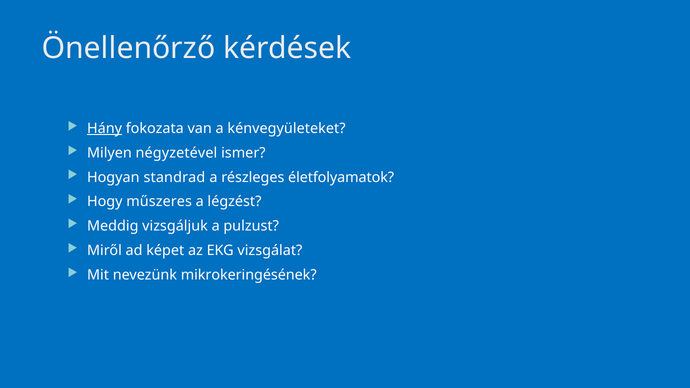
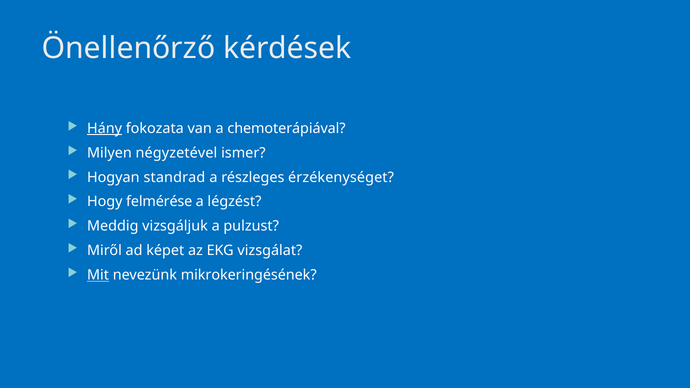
kénvegyületeket: kénvegyületeket -> chemoterápiával (287, 128)
életfolyamatok: életfolyamatok -> érzékenységet (341, 177)
műszeres: műszeres -> felmérése (159, 202)
Mit underline: none -> present (98, 275)
